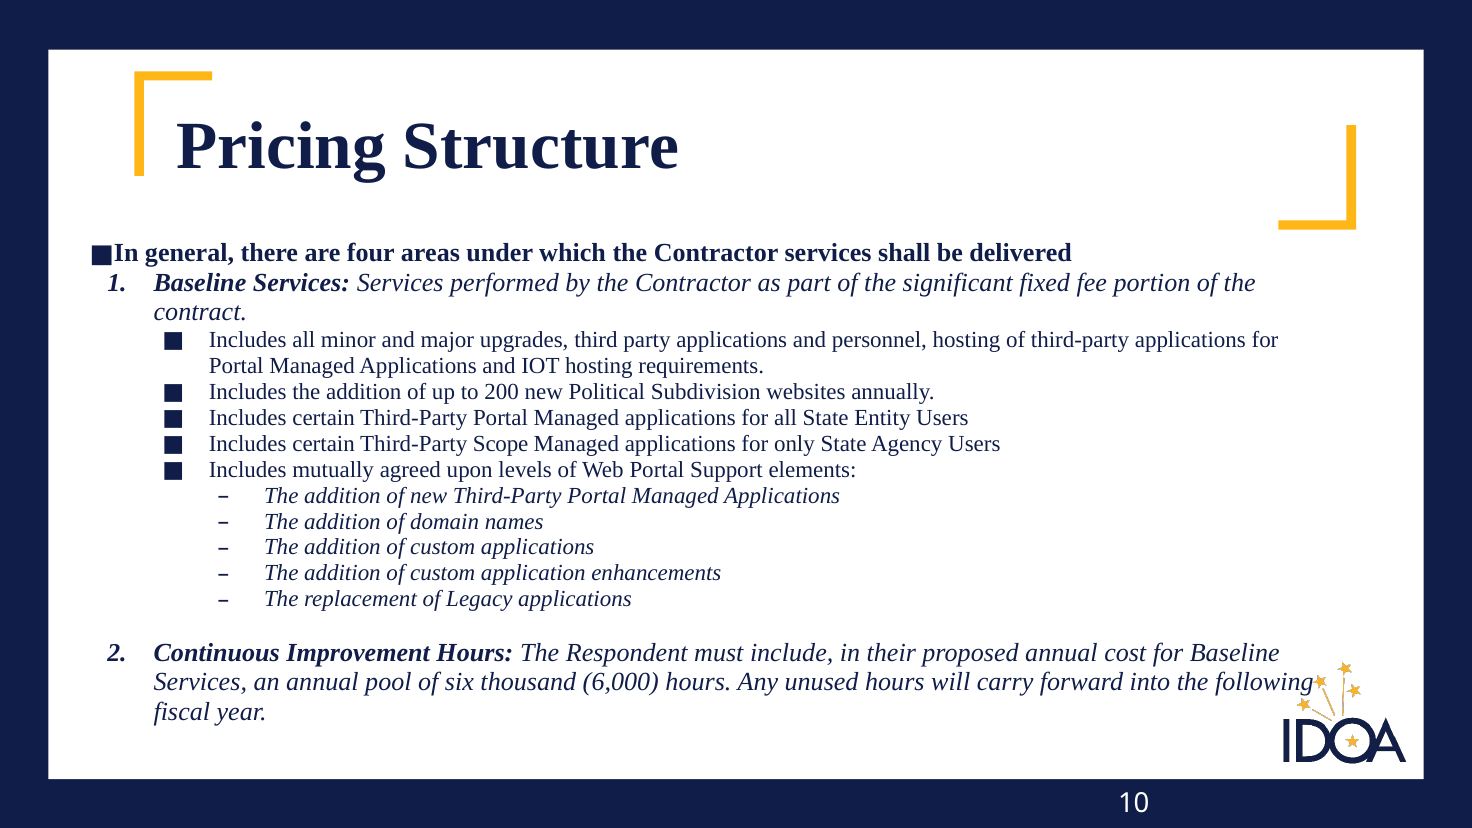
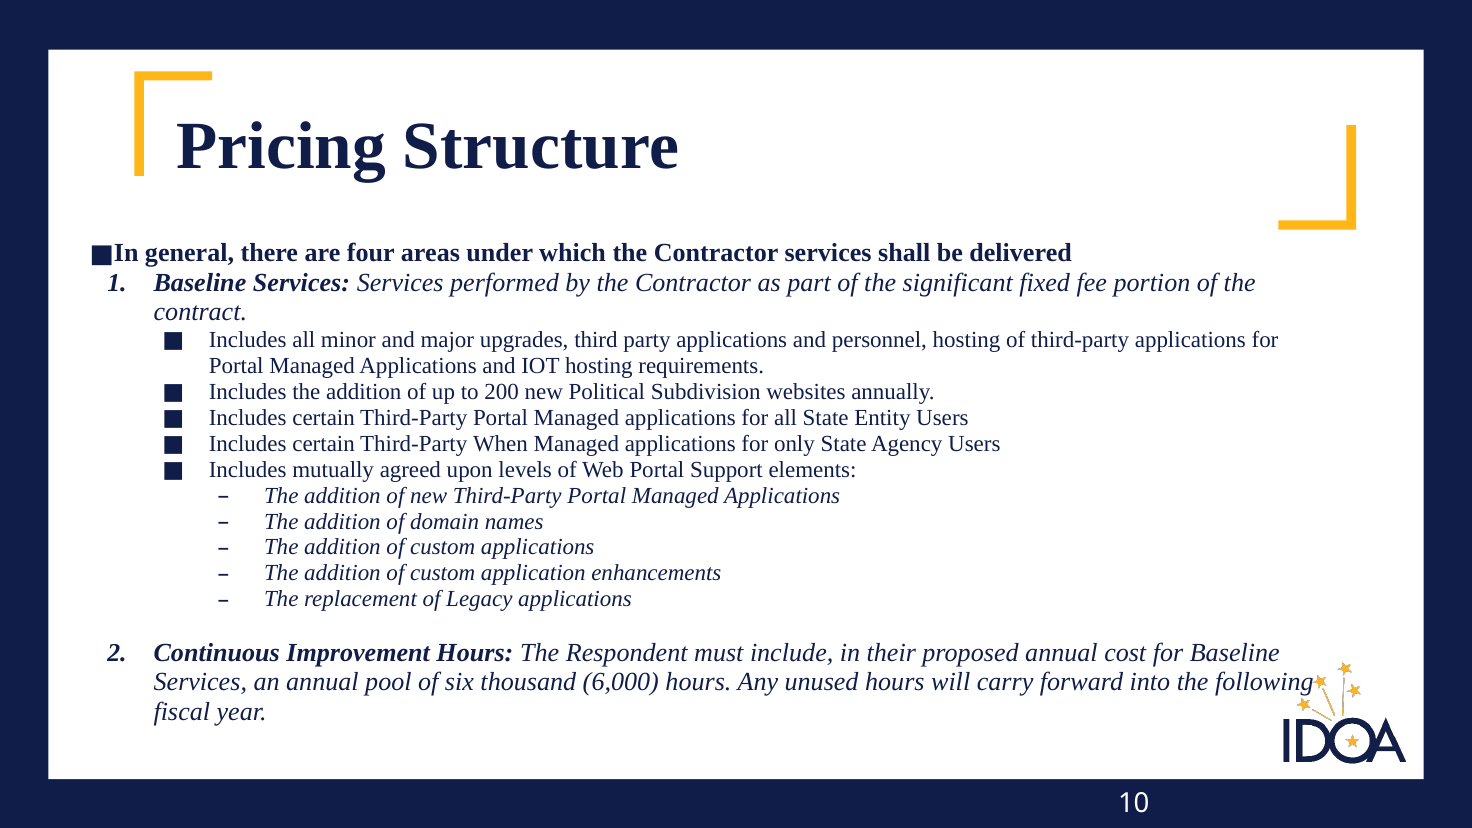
Scope: Scope -> When (500, 444)
